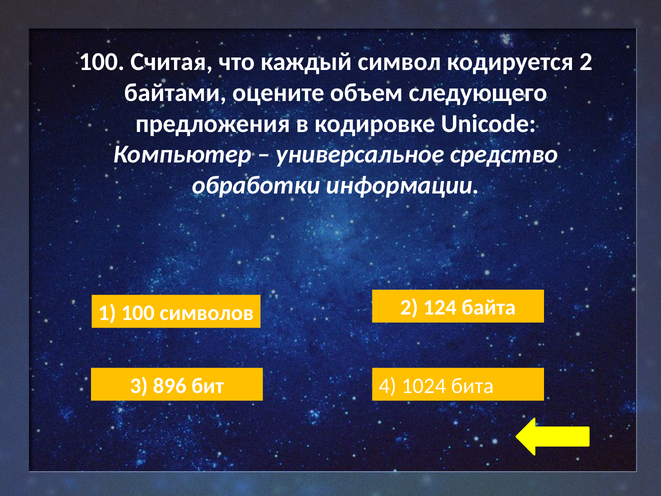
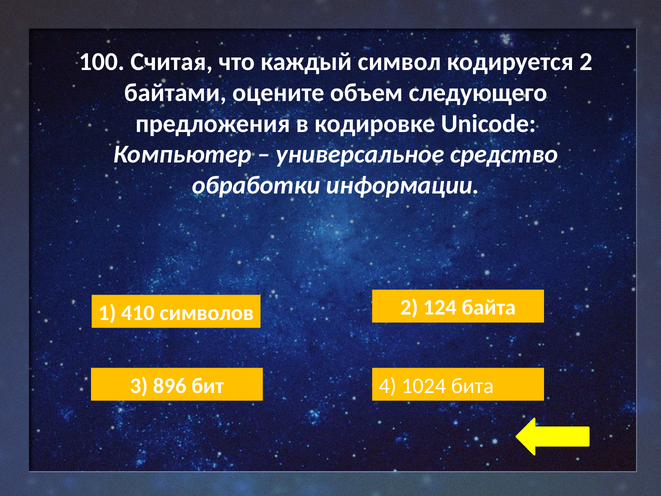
1 100: 100 -> 410 (138, 313)
